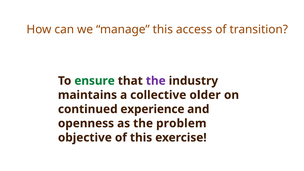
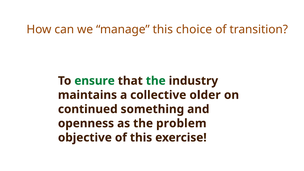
access: access -> choice (194, 29)
the colour: purple -> green (156, 81)
experience: experience -> something (152, 109)
